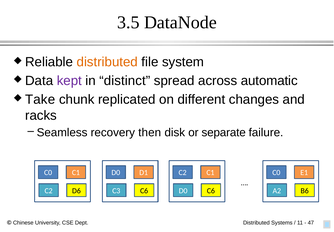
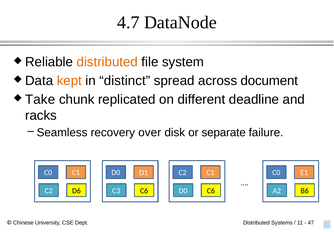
3.5: 3.5 -> 4.7 (128, 22)
kept colour: purple -> orange (69, 80)
automatic: automatic -> document (269, 80)
changes: changes -> deadline (254, 99)
then: then -> over (150, 132)
